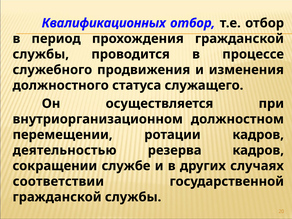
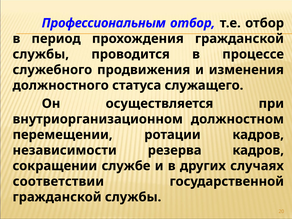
Квалификационных: Квалификационных -> Профессиональным (104, 23)
деятельностью: деятельностью -> независимости (65, 150)
